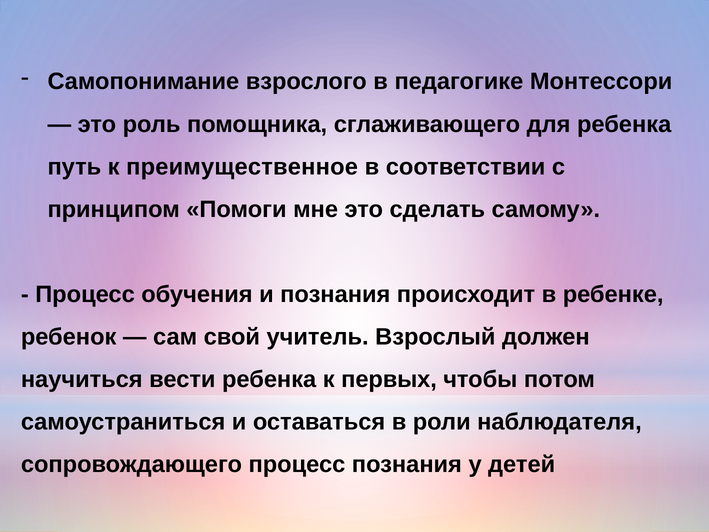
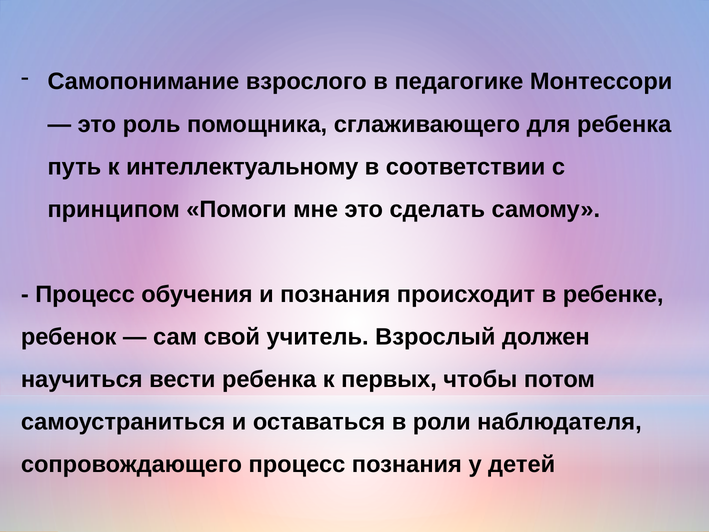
преимущественное: преимущественное -> интеллектуальному (242, 167)
